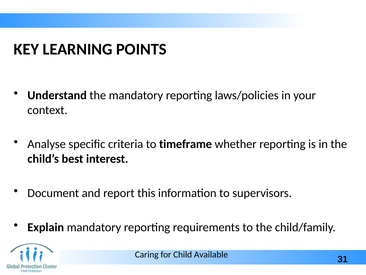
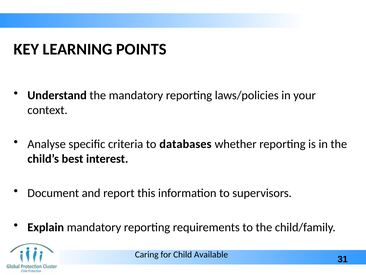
timeframe: timeframe -> databases (185, 144)
